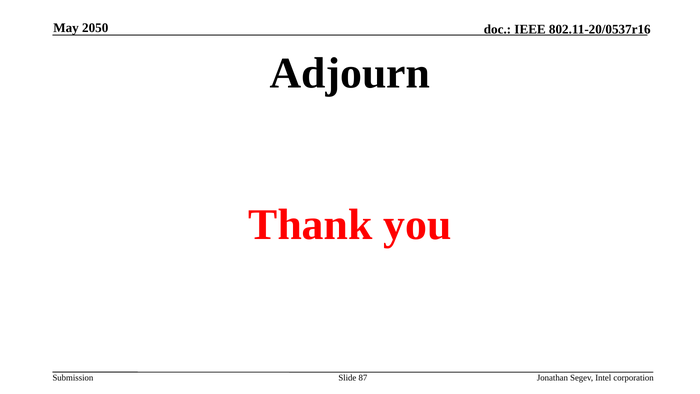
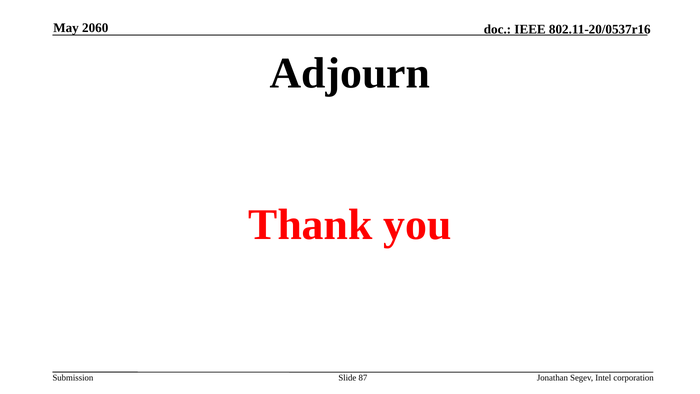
2050: 2050 -> 2060 (95, 28)
